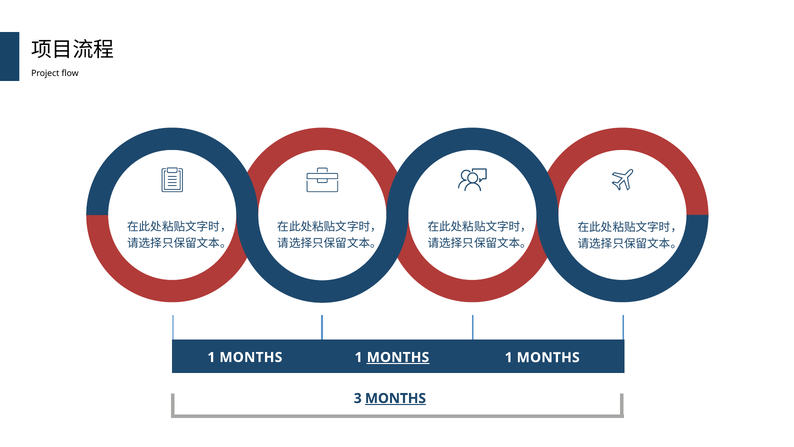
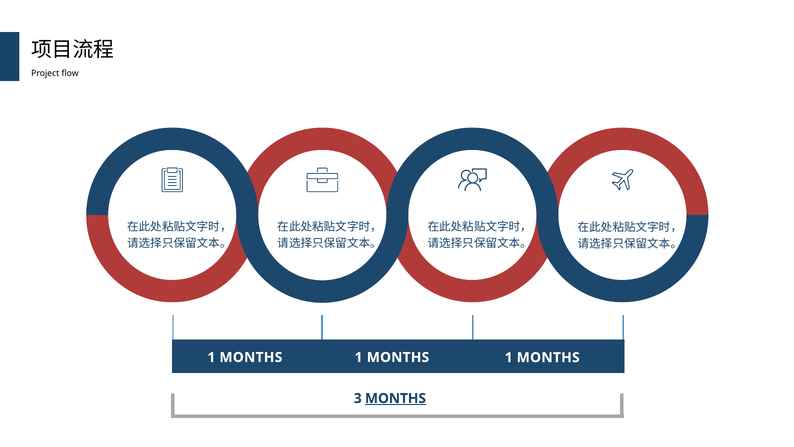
MONTHS underline: present -> none (398, 357)
